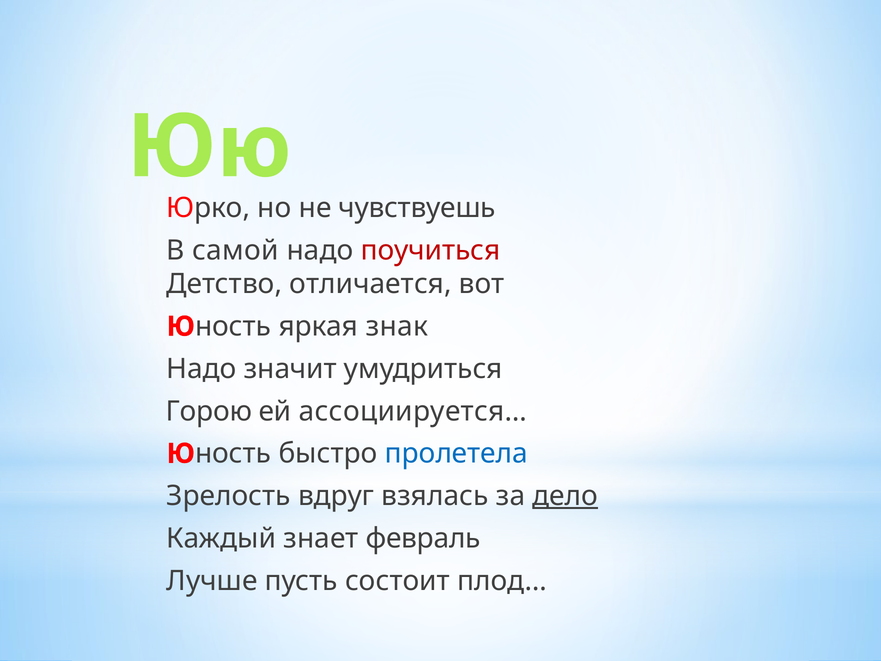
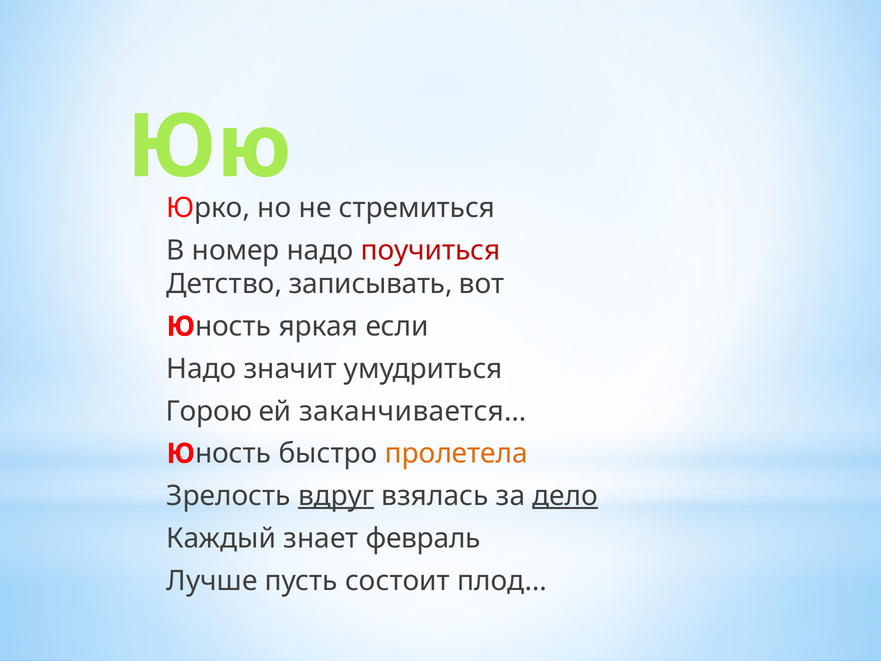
чувствуешь: чувствуешь -> стремиться (417, 208)
самой: самой -> номер (236, 250)
отличается: отличается -> записывать (371, 284)
знак: знак -> если (397, 326)
ассоциируется…: ассоциируется… -> заканчивается… (413, 411)
пролетела colour: blue -> orange (456, 453)
вдруг underline: none -> present (336, 496)
